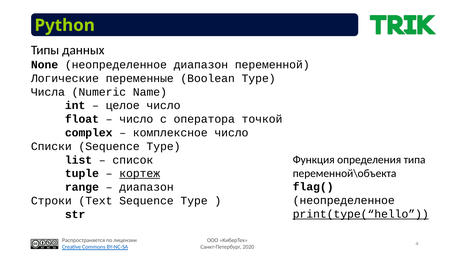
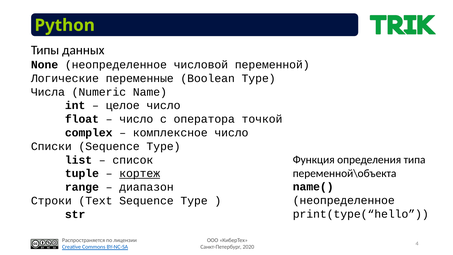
неопределенное диапазон: диапазон -> числовой (201, 65)
flag(: flag( -> name( (313, 187)
print(type(“hello underline: present -> none (361, 214)
